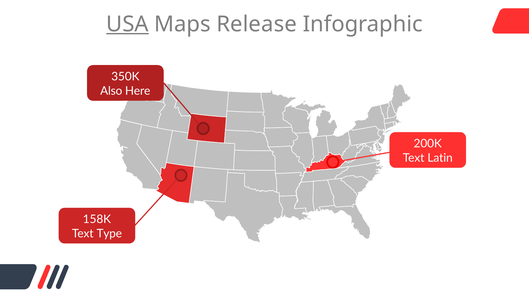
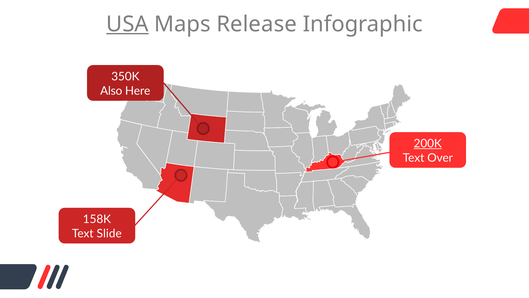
200K underline: none -> present (428, 144)
Latin: Latin -> Over (440, 158)
Type: Type -> Slide (109, 233)
